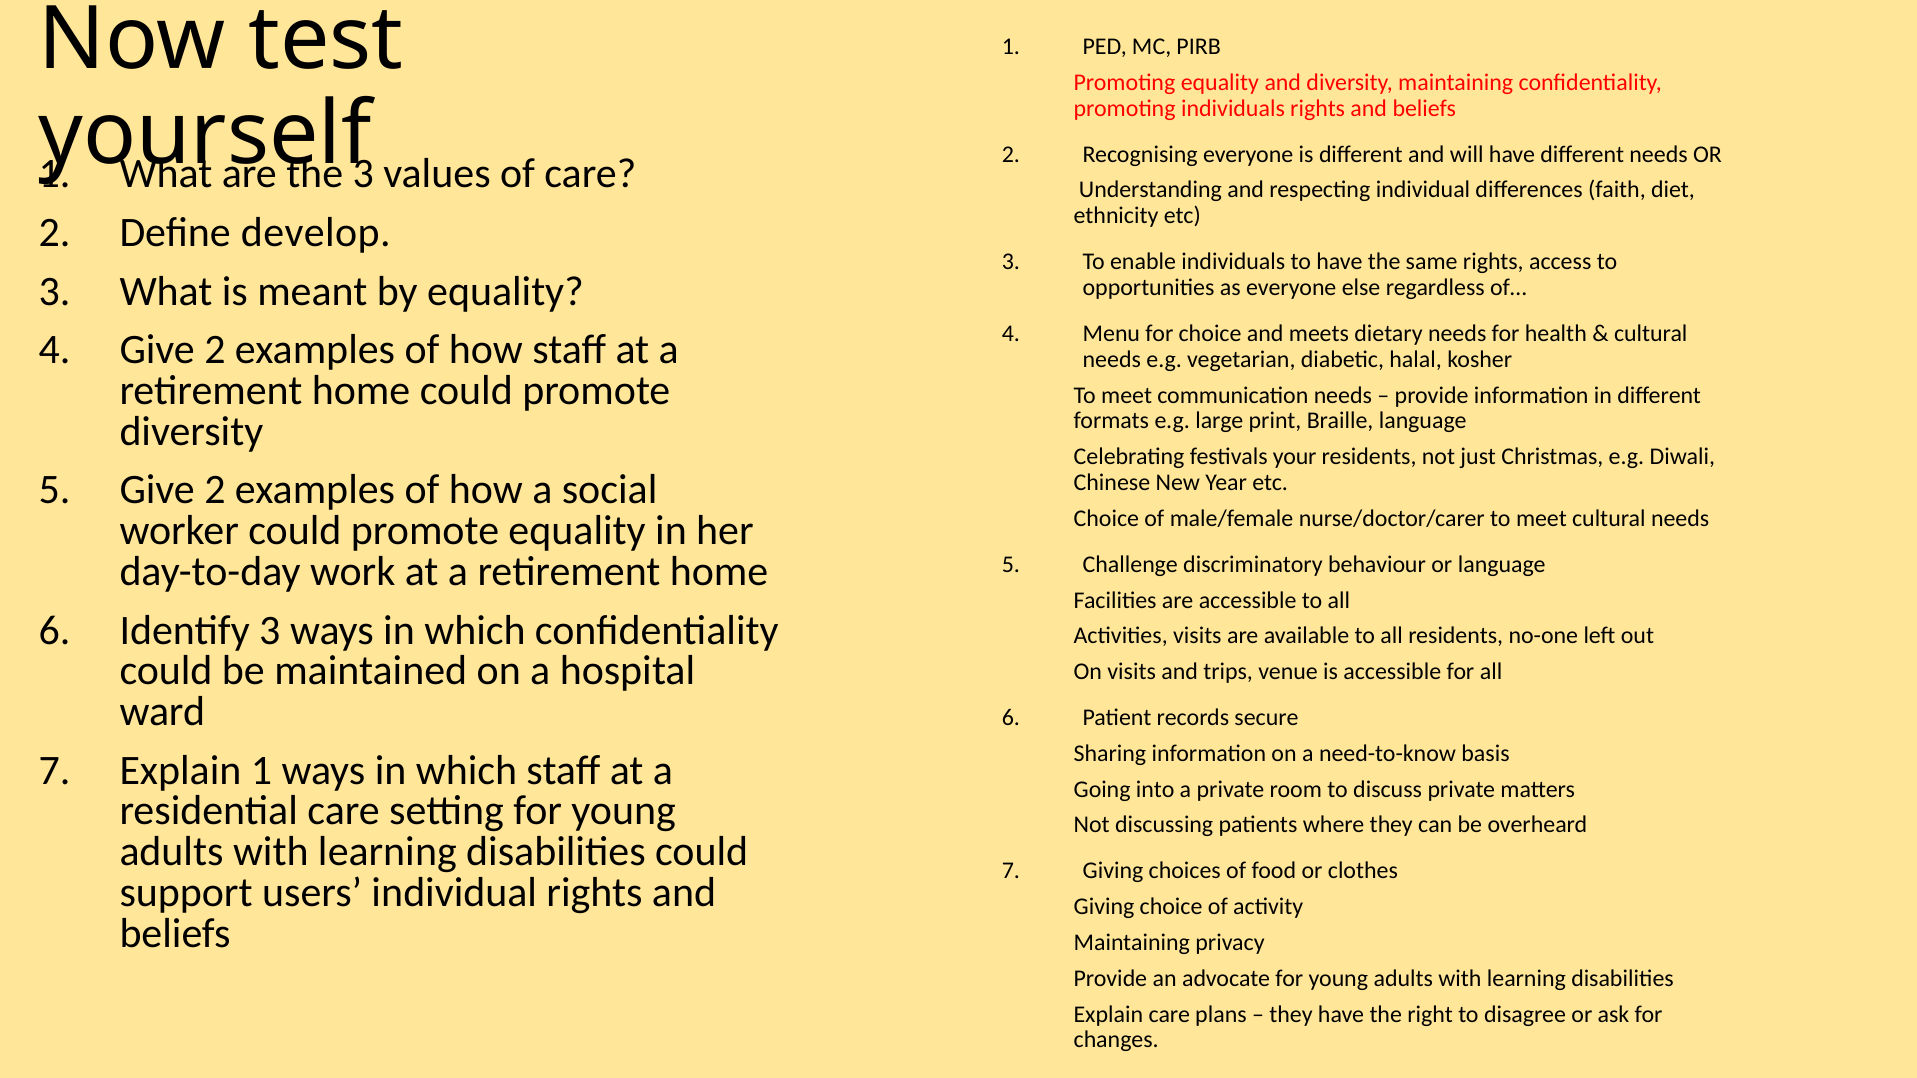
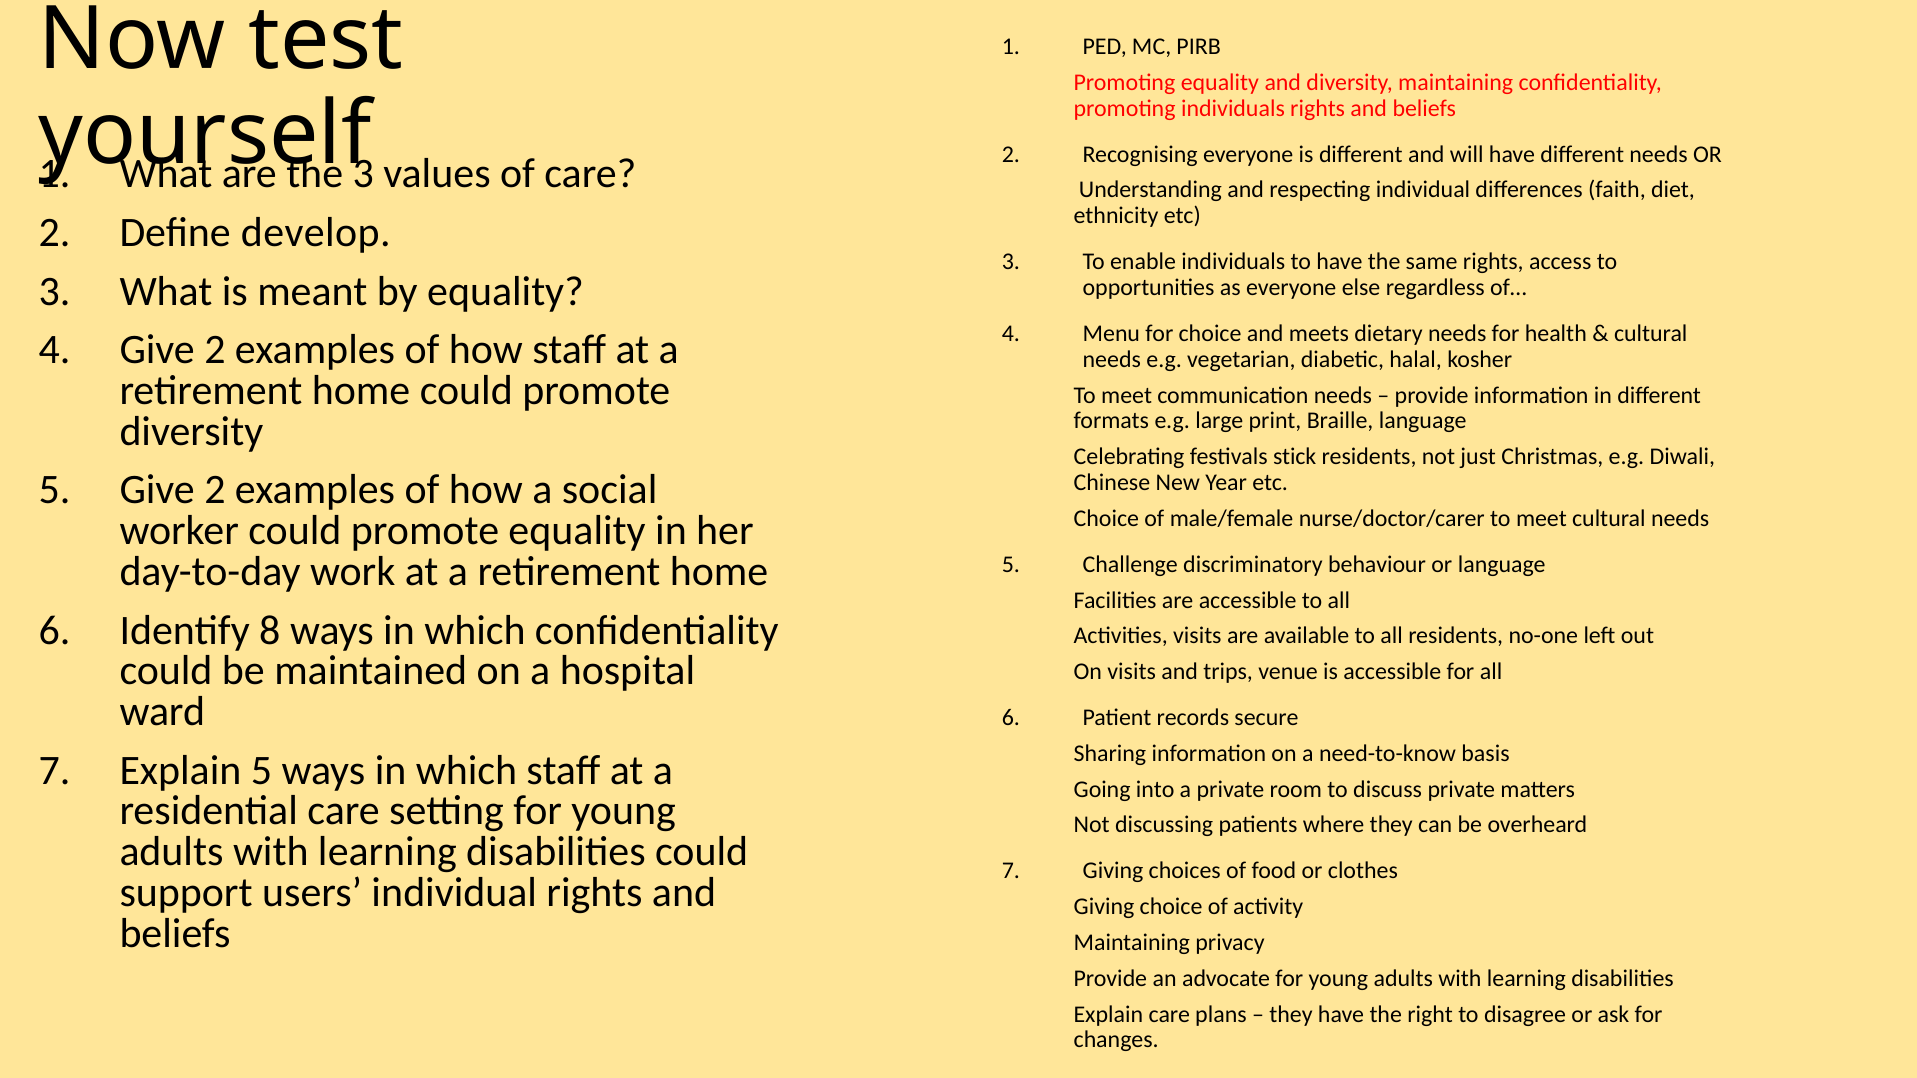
your: your -> stick (1295, 457)
Identify 3: 3 -> 8 (270, 630)
Explain 1: 1 -> 5 (261, 771)
